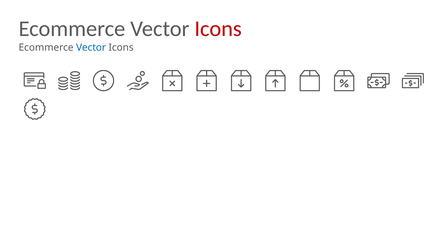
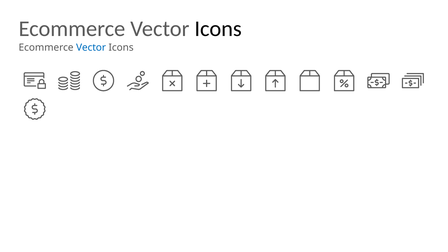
Icons colour: red -> black (218, 29)
